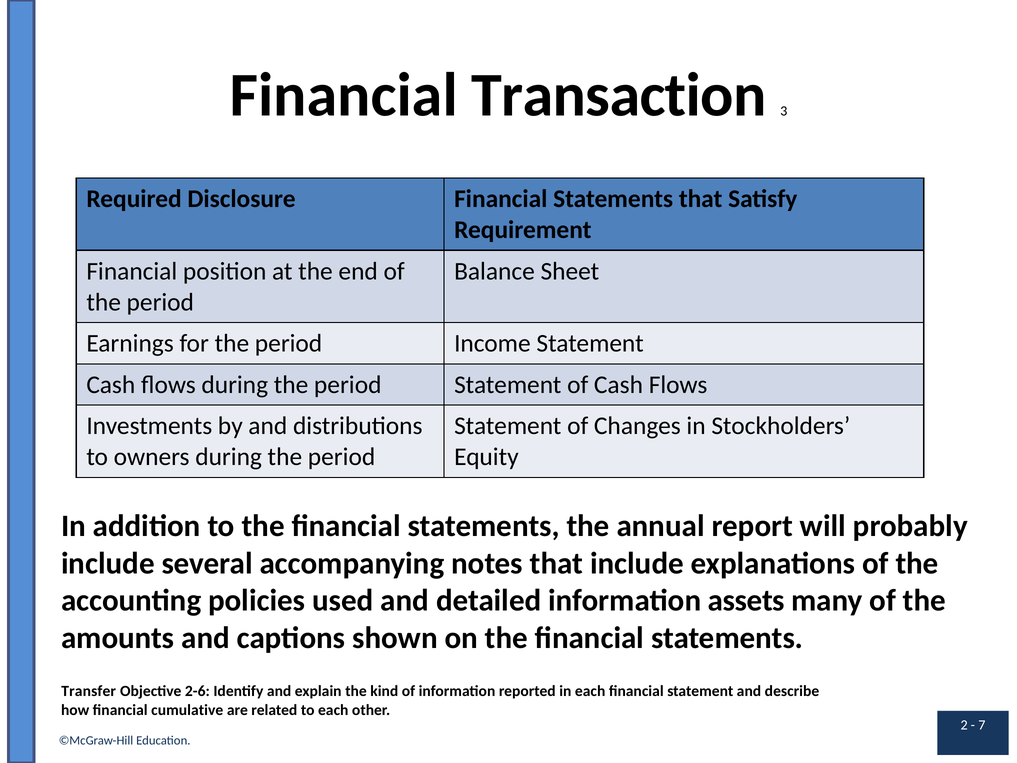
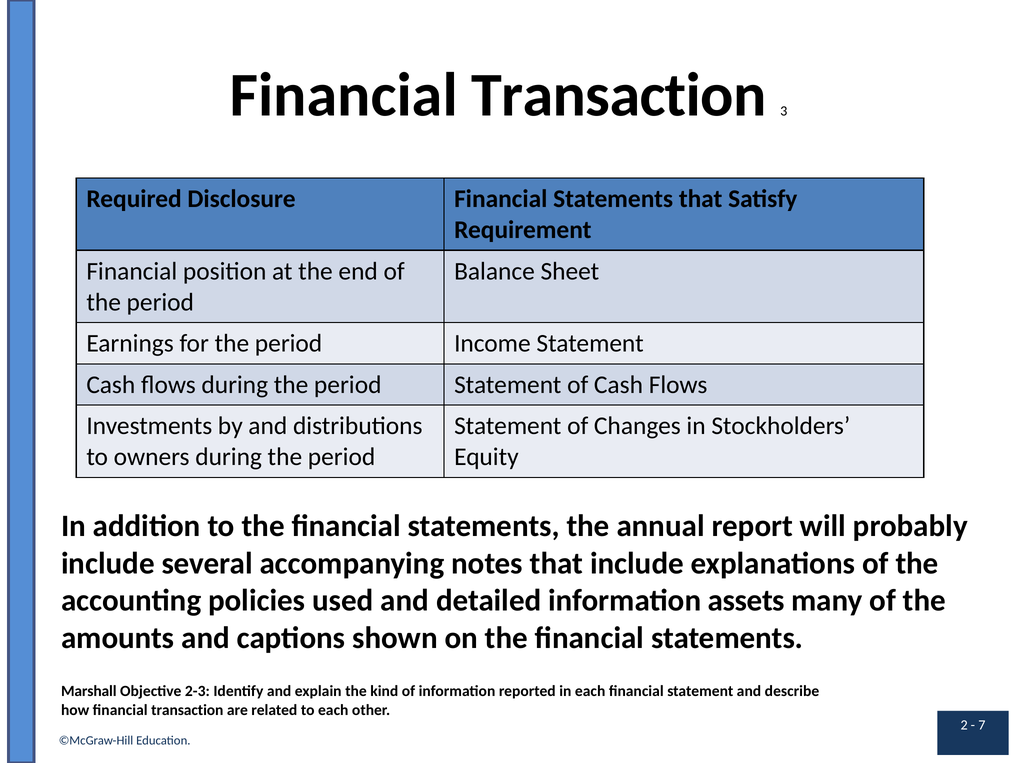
Transfer: Transfer -> Marshall (89, 691)
2-6: 2-6 -> 2-3 (197, 691)
how financial cumulative: cumulative -> transaction (187, 710)
